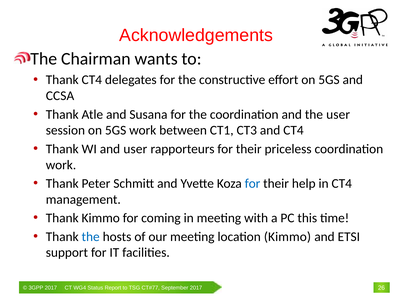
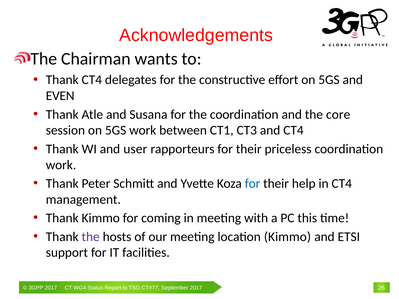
CCSA: CCSA -> EVEN (60, 96)
the user: user -> core (338, 114)
the colour: blue -> purple (91, 237)
